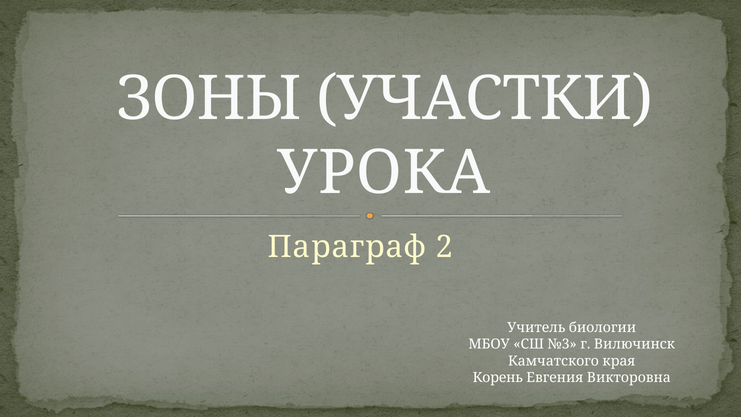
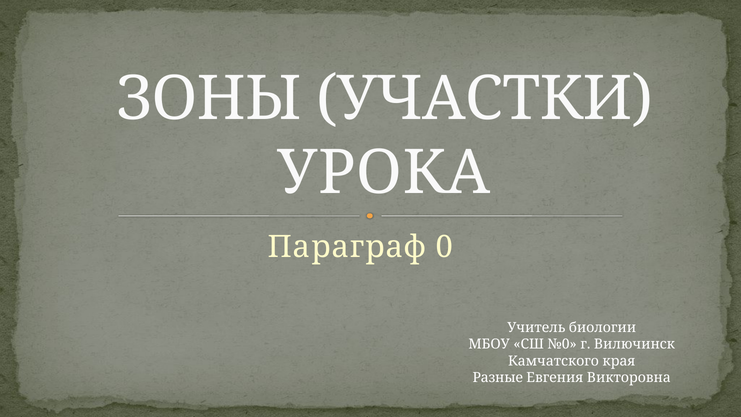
2: 2 -> 0 (444, 247)
№3: №3 -> №0 (562, 344)
Корень: Корень -> Разные (498, 377)
